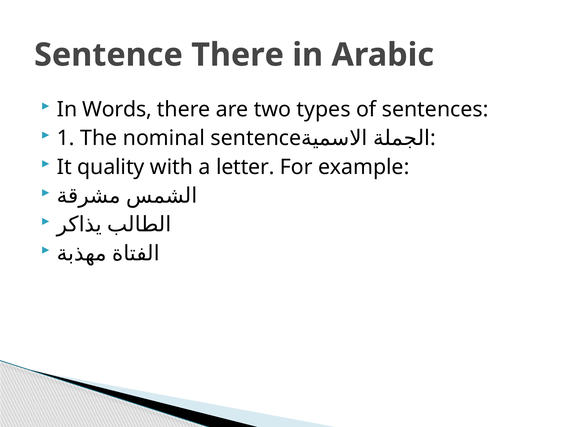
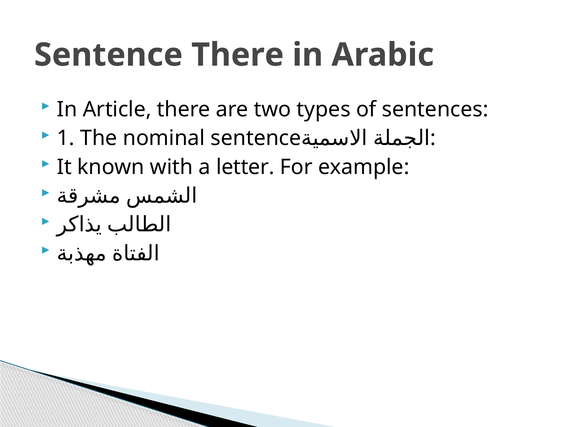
Words: Words -> Article (117, 109)
quality: quality -> known (111, 167)
